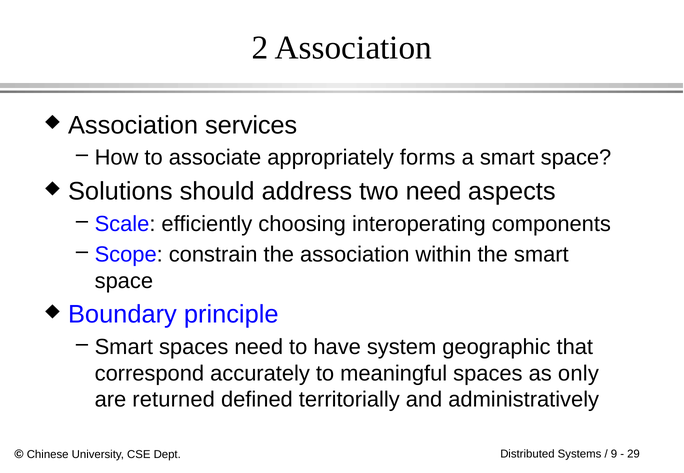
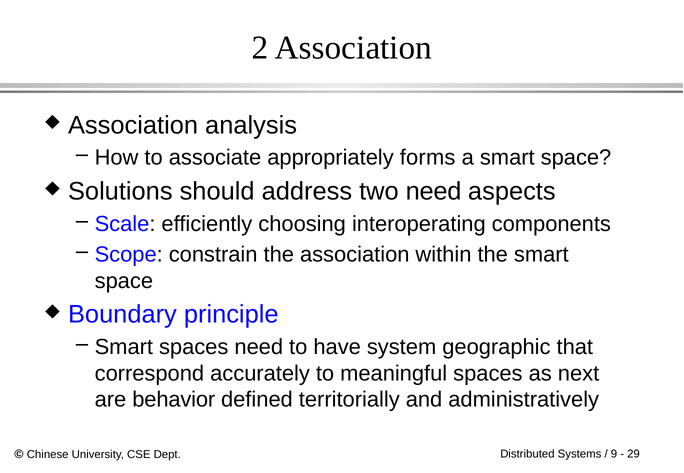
services: services -> analysis (251, 125)
only: only -> next (579, 374)
returned: returned -> behavior (174, 400)
